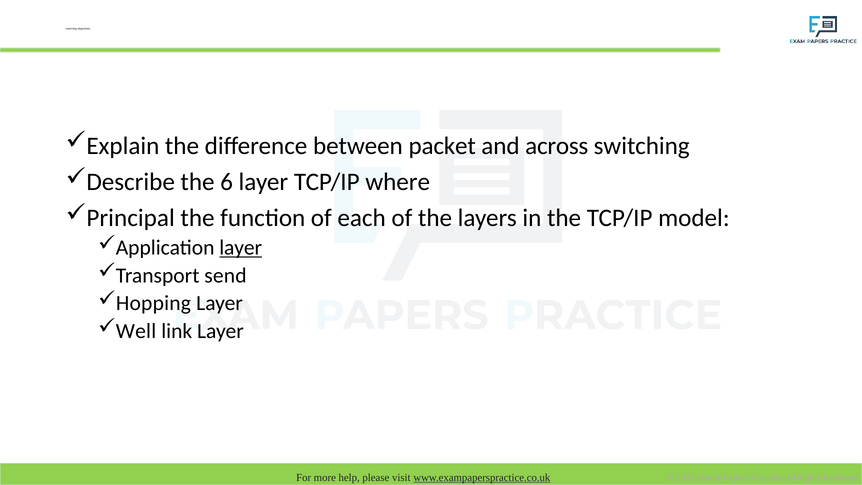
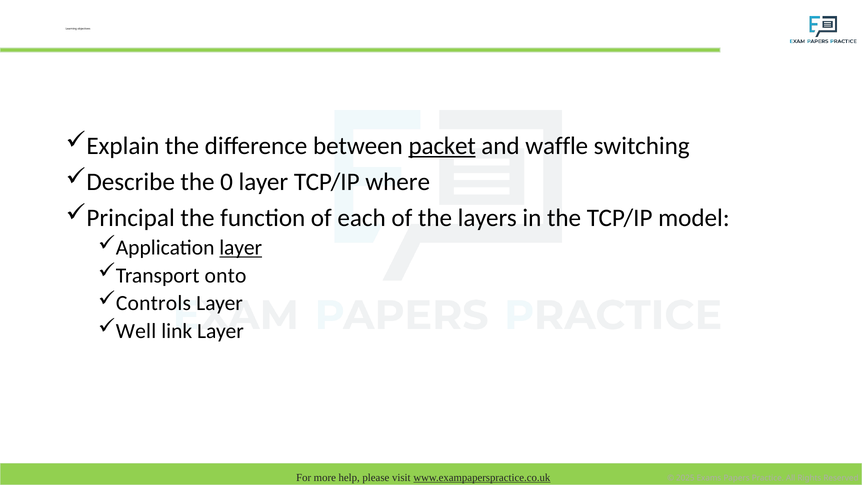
packet underline: none -> present (442, 146)
across: across -> waffle (557, 146)
6: 6 -> 0 (227, 182)
send: send -> onto (225, 275)
Hopping: Hopping -> Controls (153, 303)
